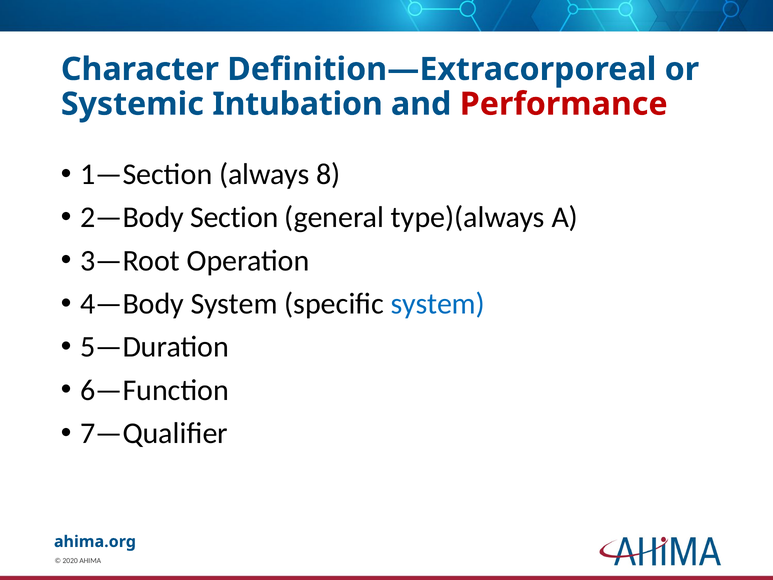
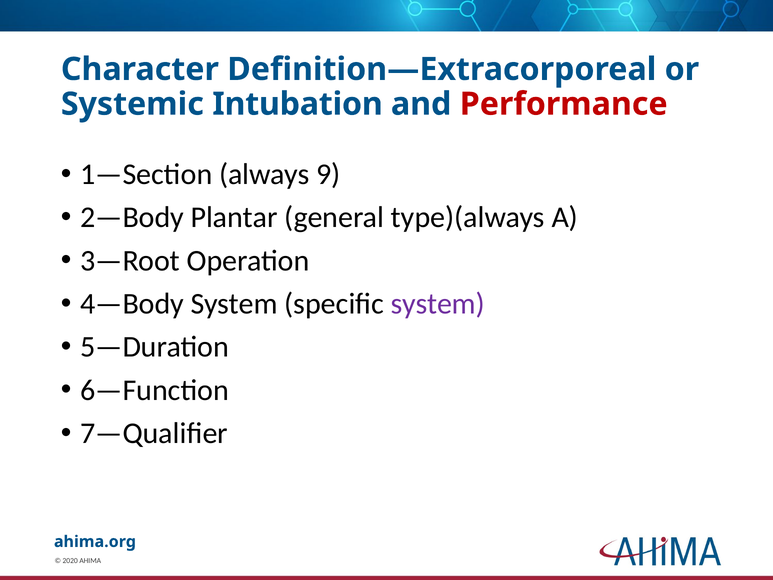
8: 8 -> 9 (328, 174)
Section: Section -> Plantar (234, 217)
system colour: blue -> purple (438, 304)
